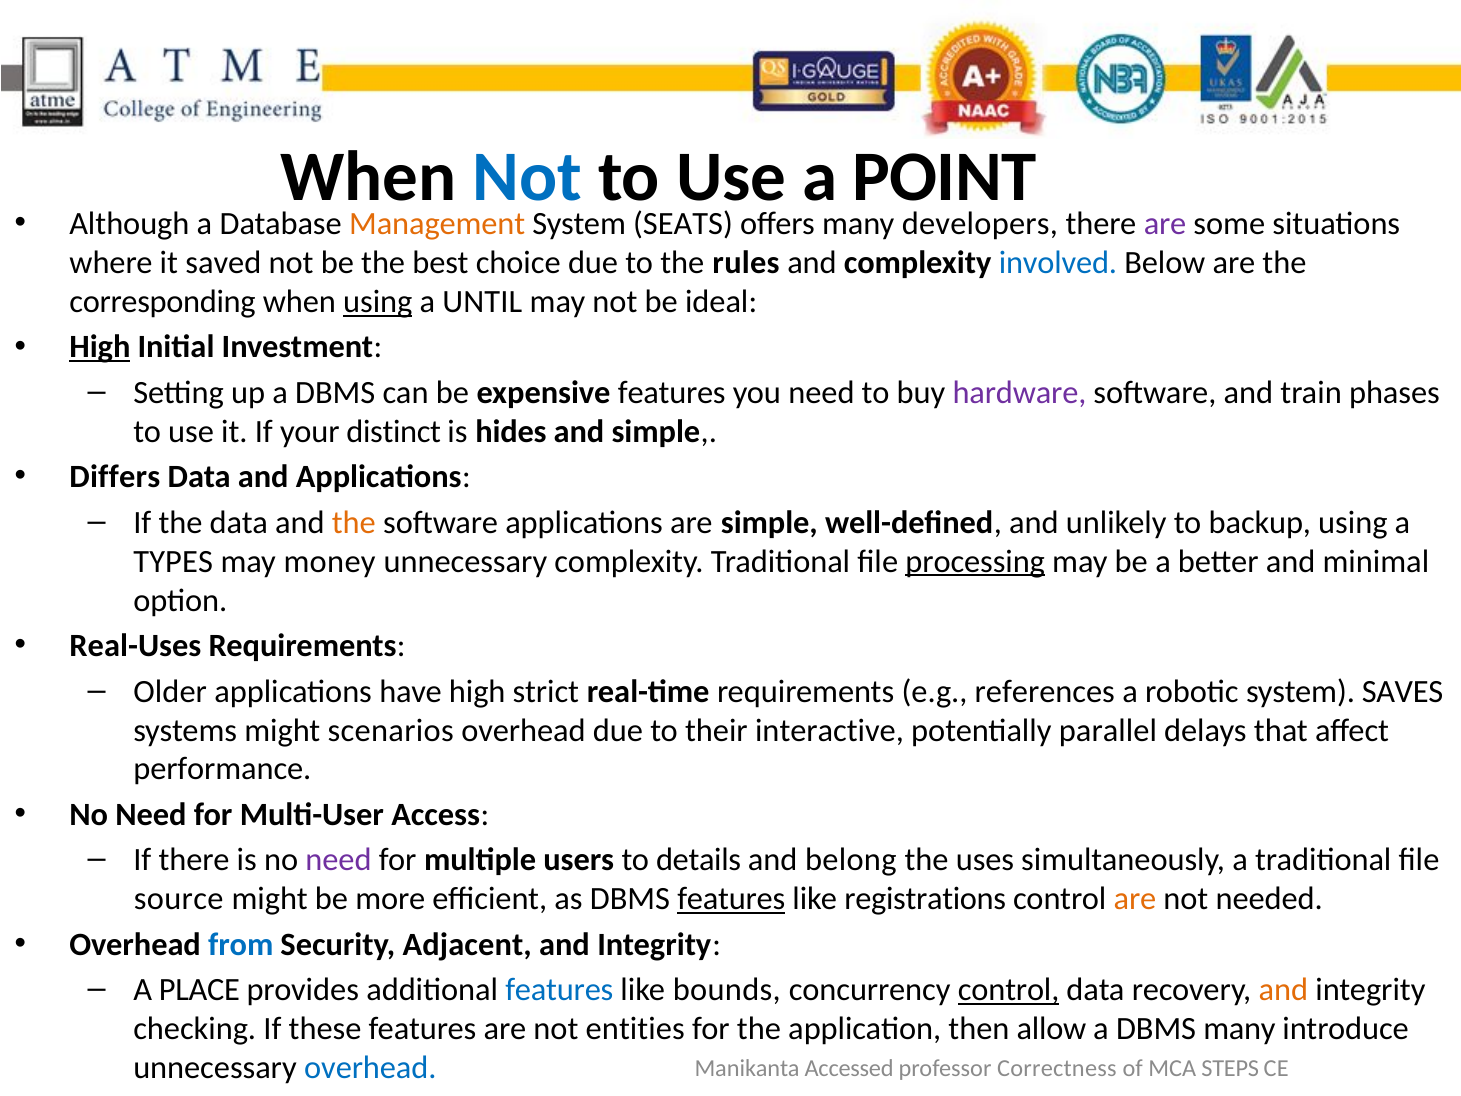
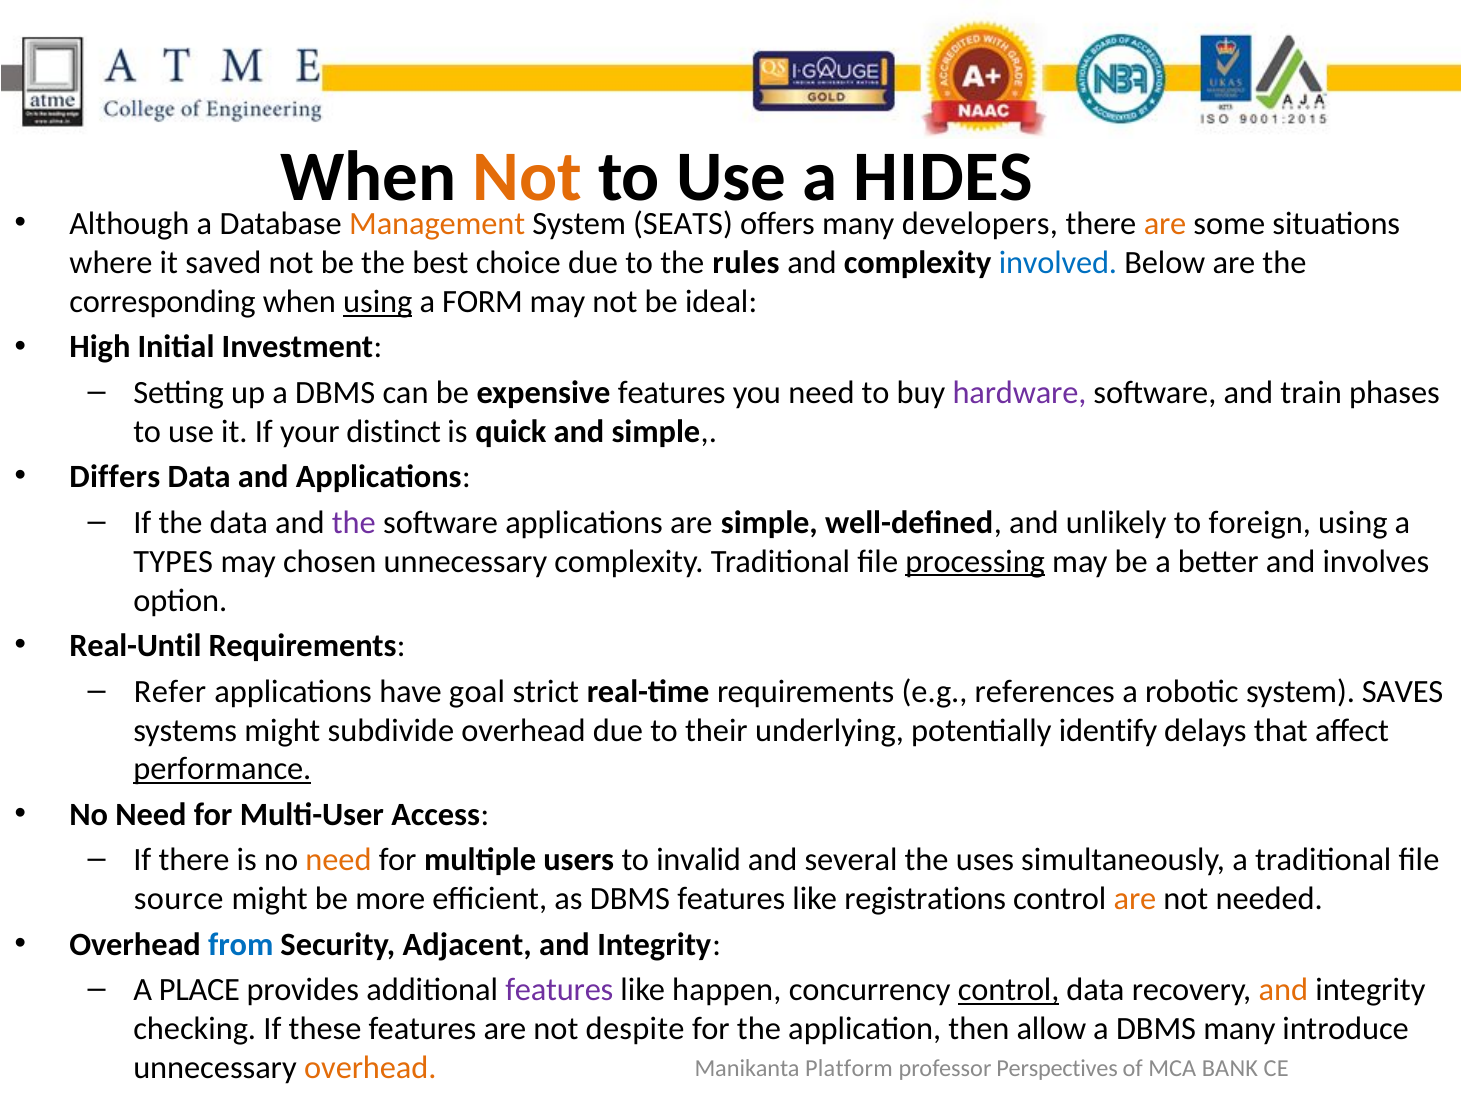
Not colour: blue -> orange (527, 177)
POINT: POINT -> HIDES (944, 177)
are colour: purple -> orange (1165, 224)
UNTIL: UNTIL -> FORM (483, 302)
High underline: present -> none (100, 347)
hides: hides -> quick (511, 432)
the colour: orange -> purple (354, 522)
backup: backup -> foreign (1260, 522)
money: money -> chosen (330, 561)
minimal: minimal -> involves (1376, 561)
Real-Uses: Real-Uses -> Real-Until (136, 646)
Older: Older -> Refer (170, 691)
have high: high -> goal (477, 691)
scenarios: scenarios -> subdivide (391, 730)
interactive: interactive -> underlying (829, 730)
parallel: parallel -> identify (1108, 730)
performance underline: none -> present (222, 769)
need colour: purple -> orange (338, 860)
details: details -> invalid (699, 860)
belong: belong -> several (851, 860)
features underline: present -> none (731, 899)
features colour: blue -> purple (559, 990)
bounds: bounds -> happen (727, 990)
entities: entities -> despite (635, 1029)
overhead colour: blue -> orange (370, 1068)
Accessed: Accessed -> Platform (849, 1068)
Correctness: Correctness -> Perspectives (1057, 1068)
STEPS: STEPS -> BANK (1230, 1068)
